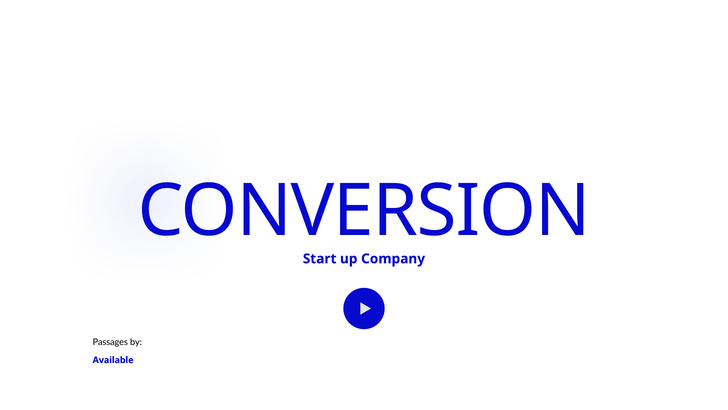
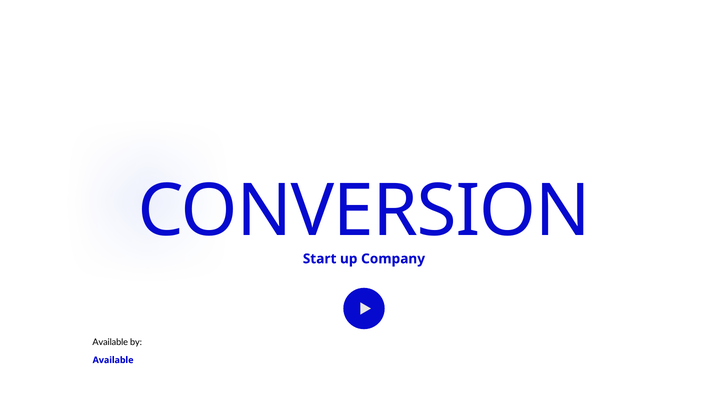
Passages: Passages -> Available (110, 342)
